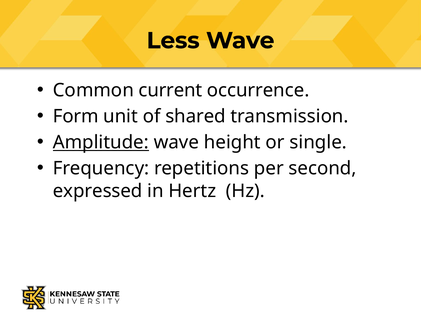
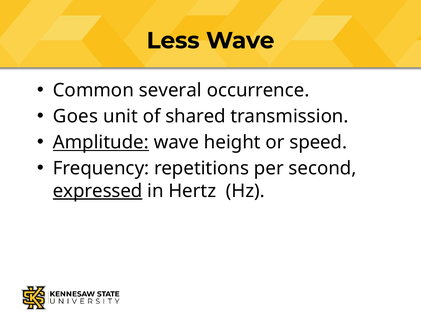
current: current -> several (170, 90)
Form: Form -> Goes (75, 116)
single: single -> speed (318, 142)
expressed underline: none -> present (98, 191)
